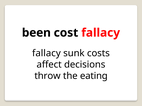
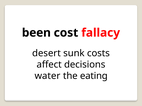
fallacy: fallacy -> desert (46, 53)
throw: throw -> water (47, 76)
